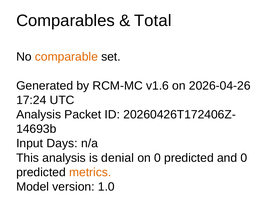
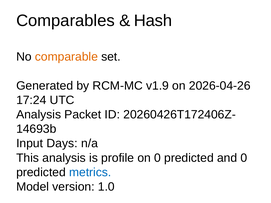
Total: Total -> Hash (153, 21)
v1.6: v1.6 -> v1.9 (157, 86)
denial: denial -> profile (118, 158)
metrics colour: orange -> blue (90, 172)
